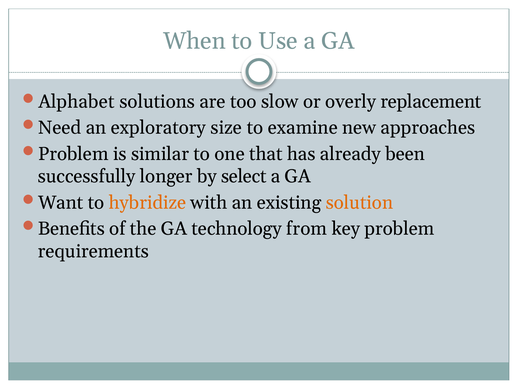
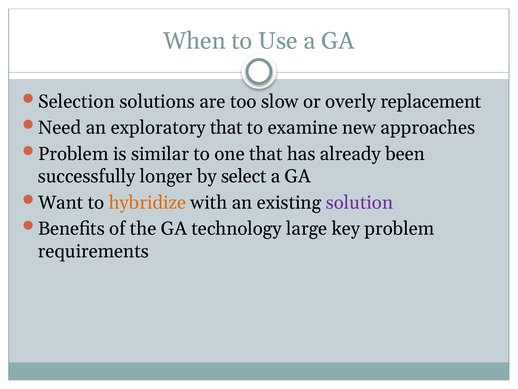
Alphabet: Alphabet -> Selection (76, 101)
exploratory size: size -> that (226, 128)
solution colour: orange -> purple (359, 202)
from: from -> large (307, 228)
